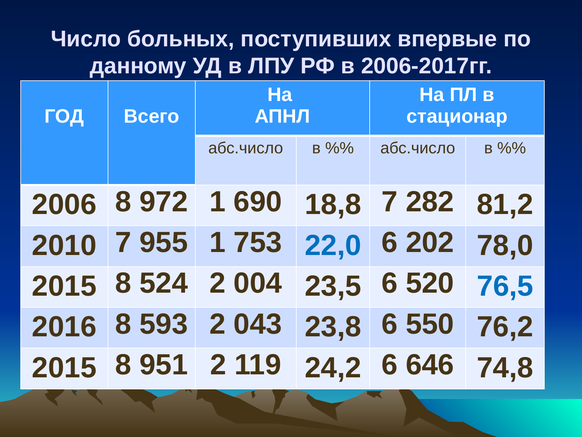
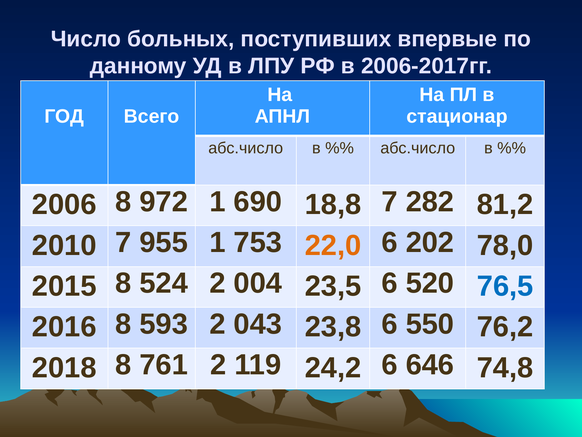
22,0 colour: blue -> orange (333, 245)
2015: 2015 -> 2018 (64, 367)
951: 951 -> 761 (164, 365)
